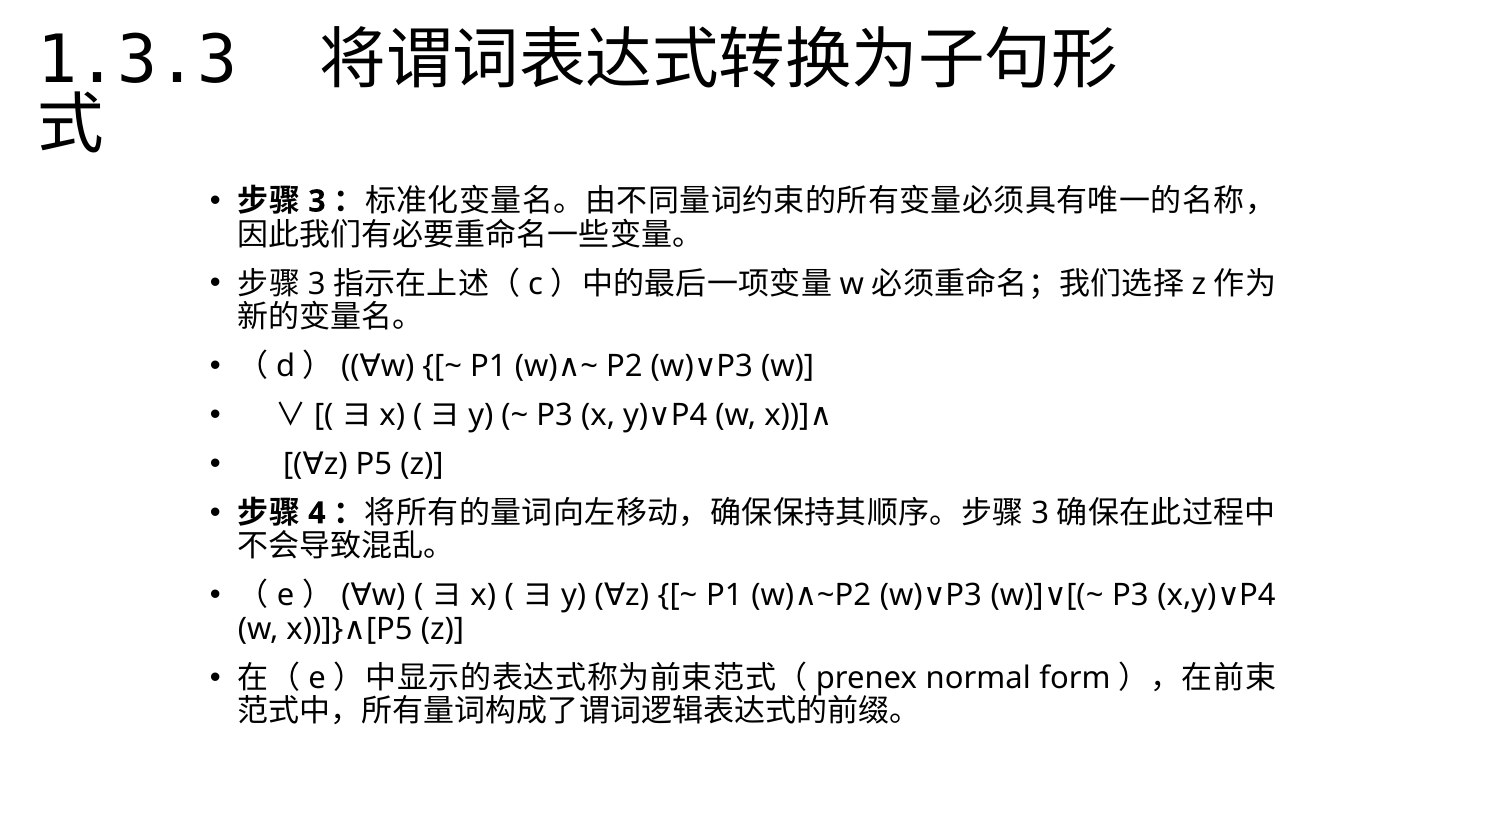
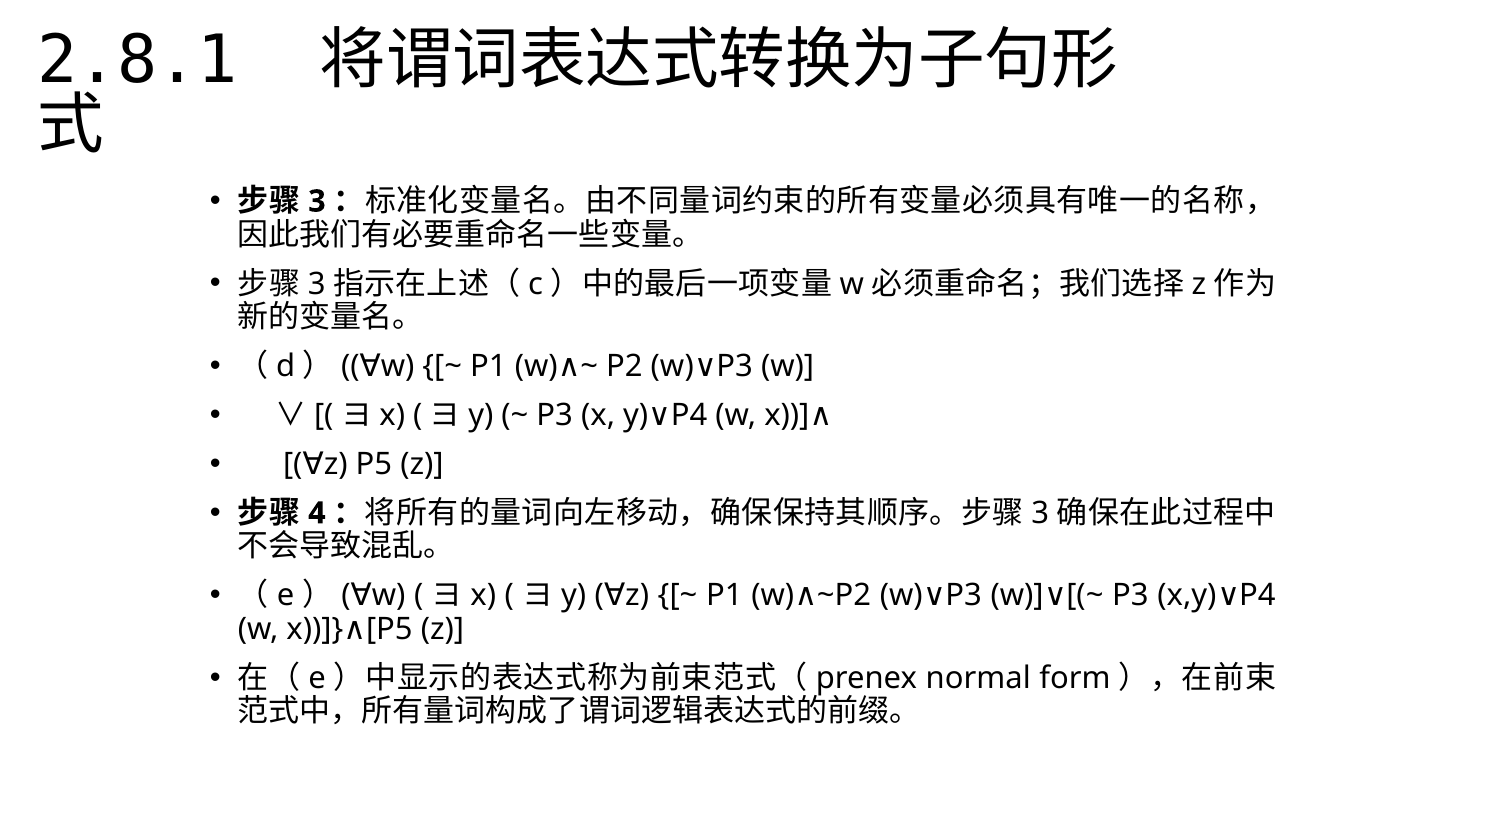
1.3.3: 1.3.3 -> 2.8.1 (137, 61)
